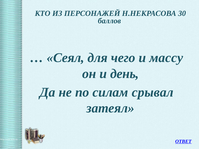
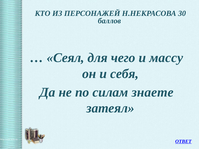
день: день -> себя (124, 74)
срывал: срывал -> знаете (153, 92)
